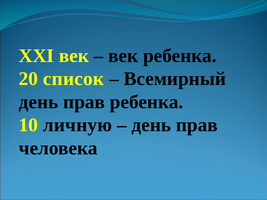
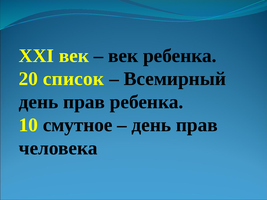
личную: личную -> смутное (78, 125)
